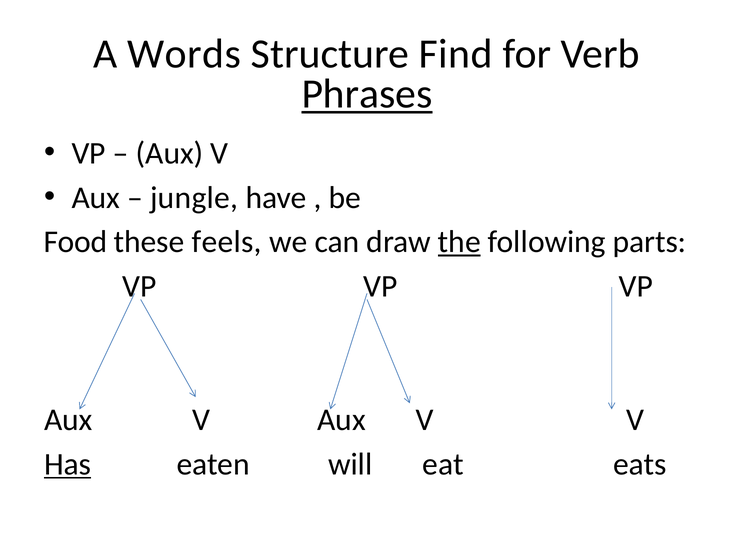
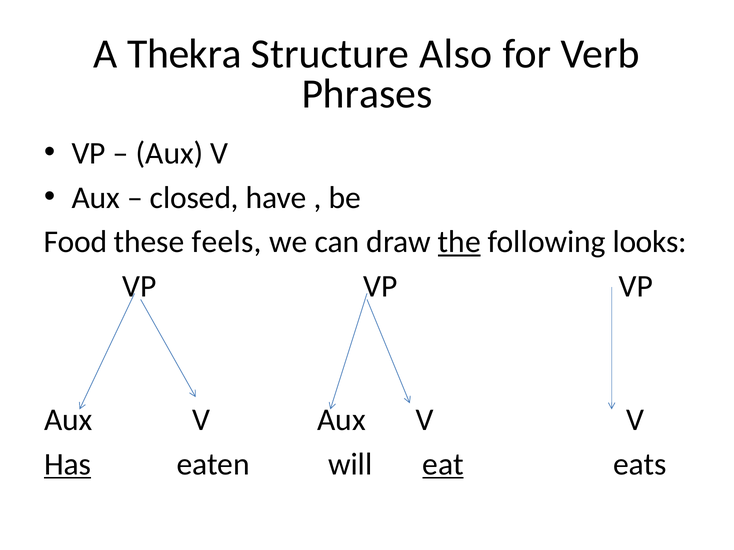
Words: Words -> Thekra (184, 54)
Find: Find -> Also (456, 54)
Phrases underline: present -> none (367, 94)
jungle: jungle -> closed (194, 198)
parts: parts -> looks (650, 242)
eat underline: none -> present (443, 465)
